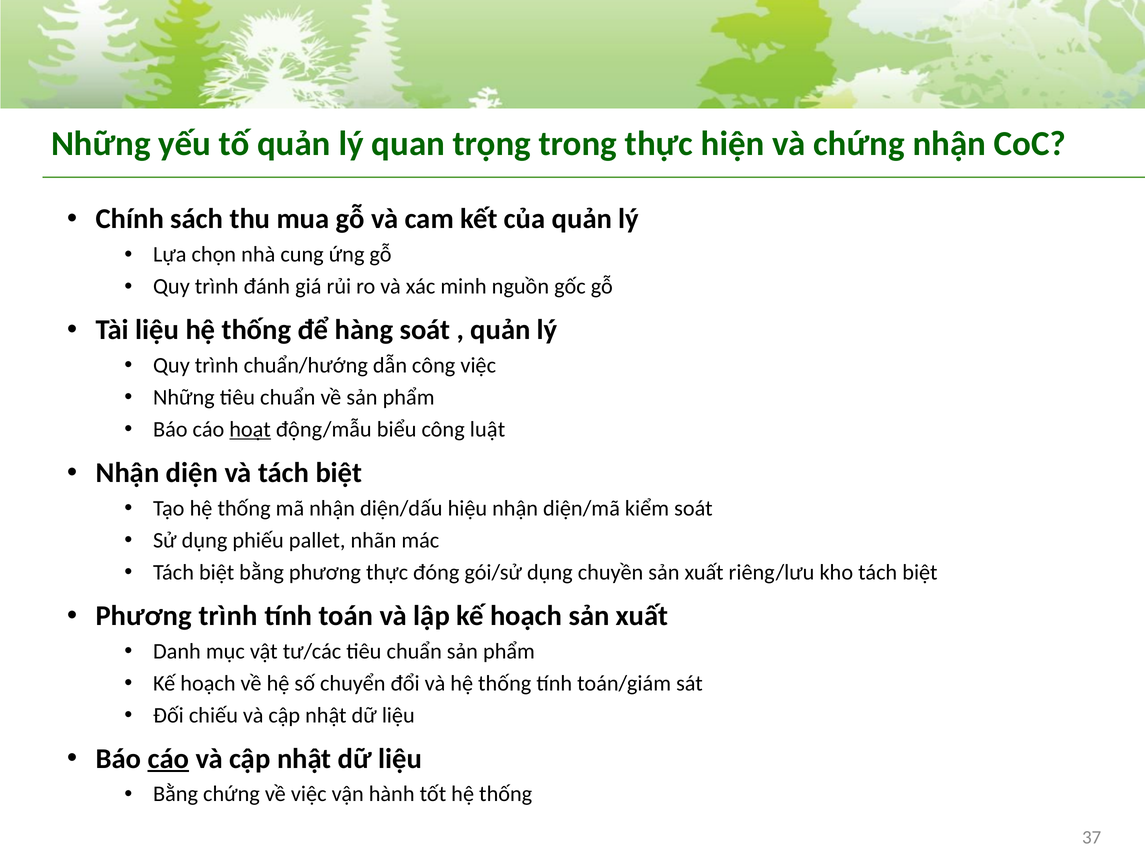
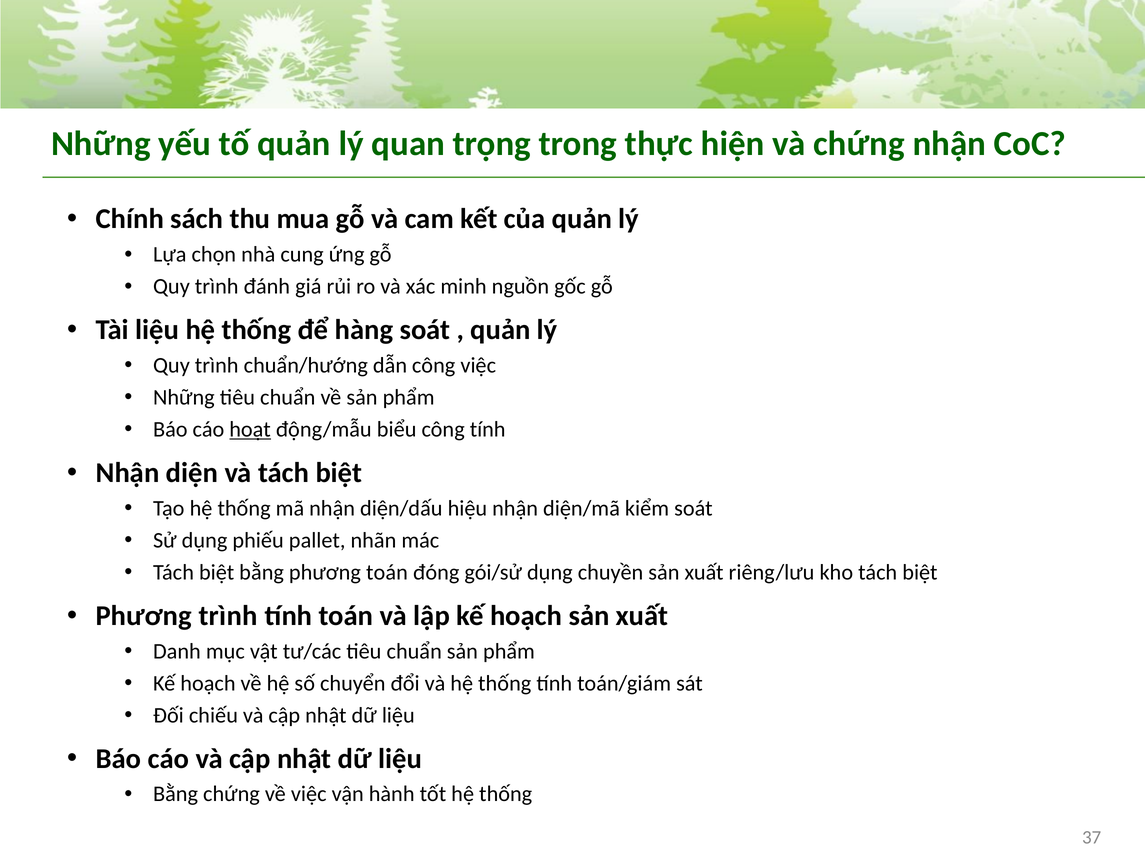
công luật: luật -> tính (488, 429)
phương thực: thực -> toán (387, 572)
cáo underline: present -> none (168, 758)
